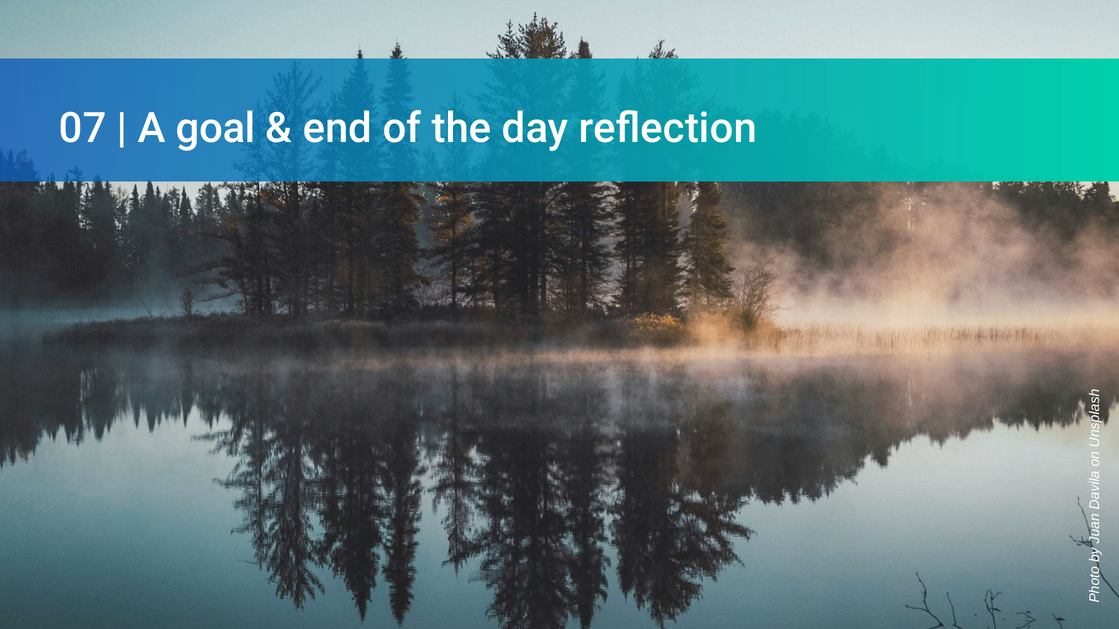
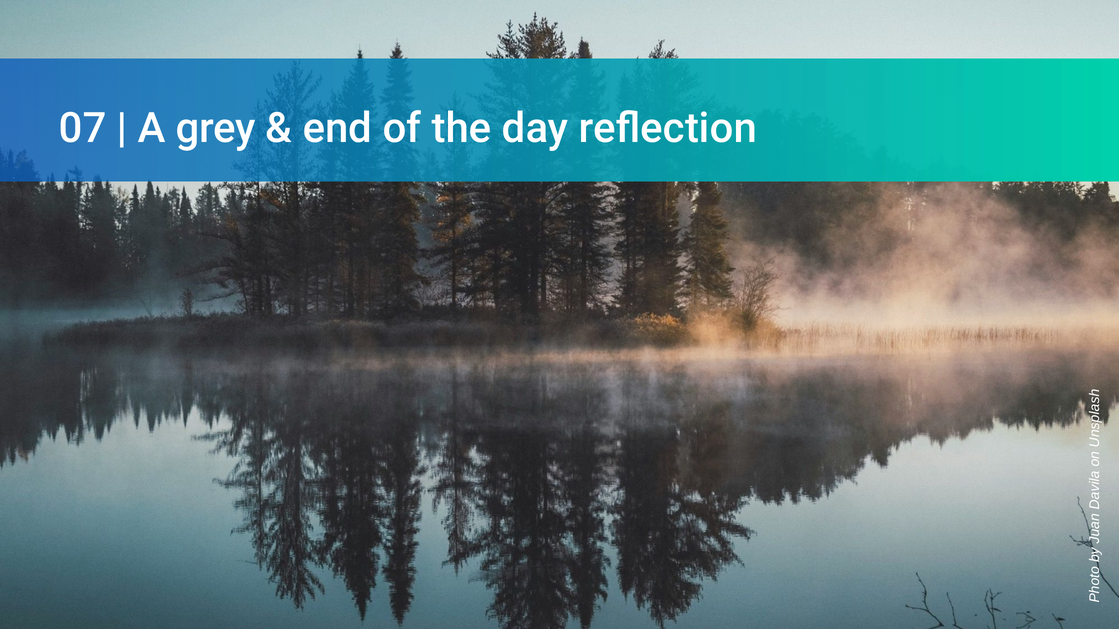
goal: goal -> grey (216, 128)
